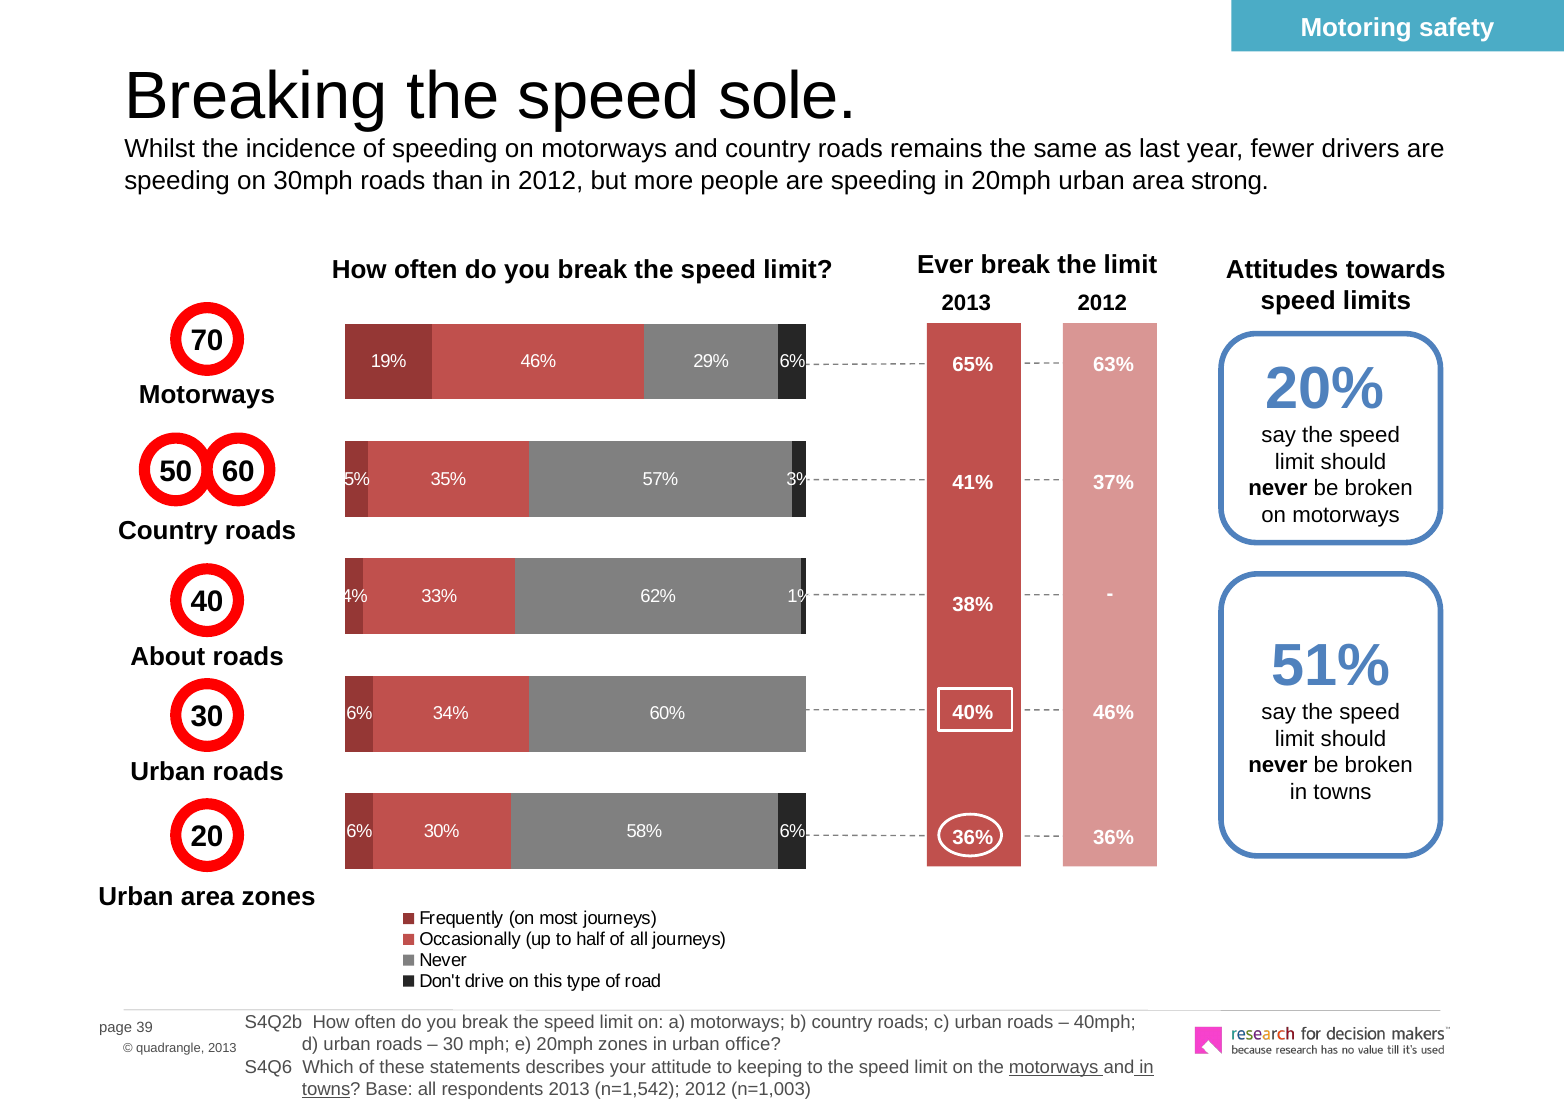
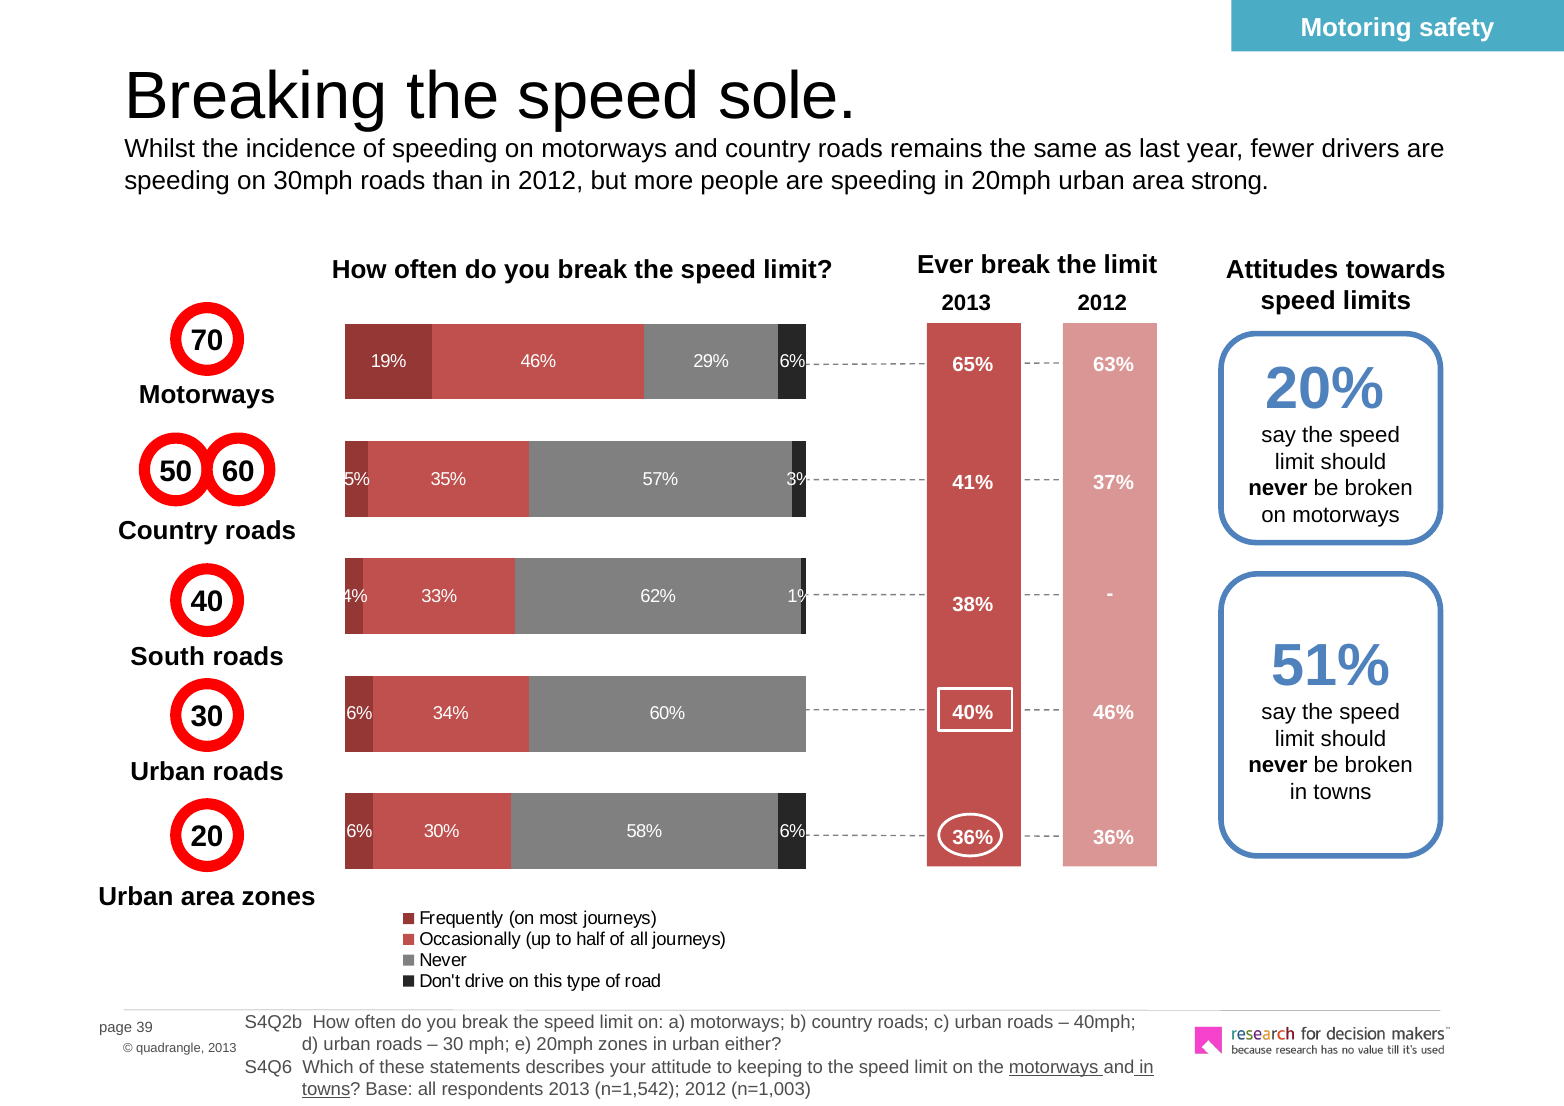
About: About -> South (168, 657)
office: office -> either (753, 1045)
